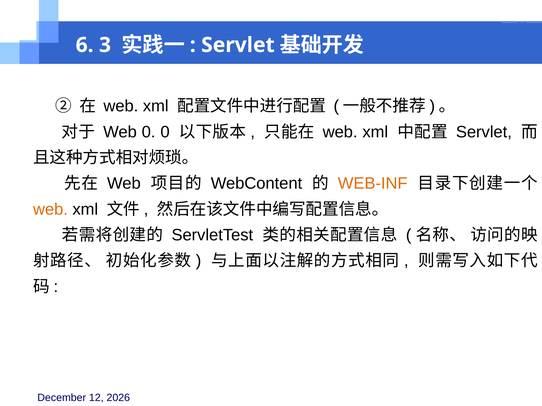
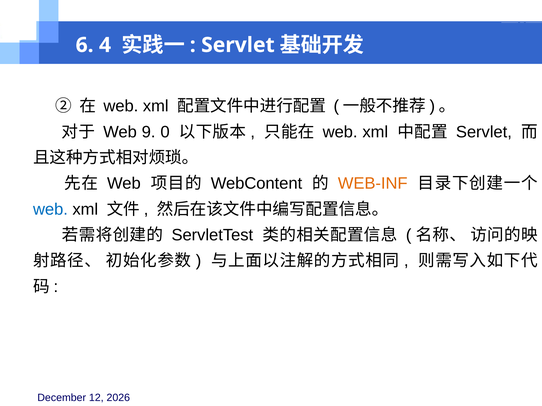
3: 3 -> 4 (105, 45)
Web 0: 0 -> 9 (149, 132)
web colour: orange -> blue (50, 210)
